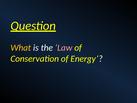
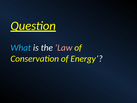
What colour: yellow -> light blue (21, 48)
